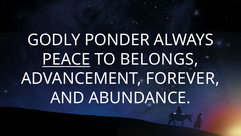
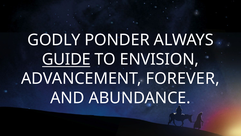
PEACE: PEACE -> GUIDE (66, 59)
BELONGS: BELONGS -> ENVISION (159, 59)
